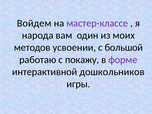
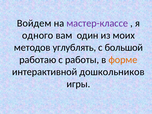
народа: народа -> одного (38, 35)
усвоении: усвоении -> углублять (74, 48)
покажу: покажу -> работы (82, 60)
форме colour: purple -> orange (123, 60)
